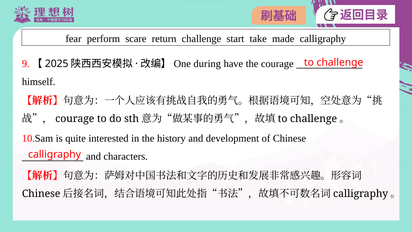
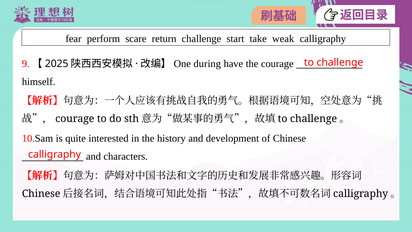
made: made -> weak (283, 39)
